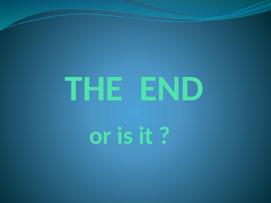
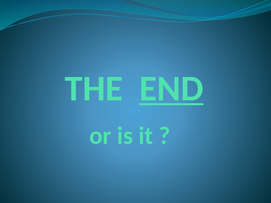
END underline: none -> present (171, 89)
